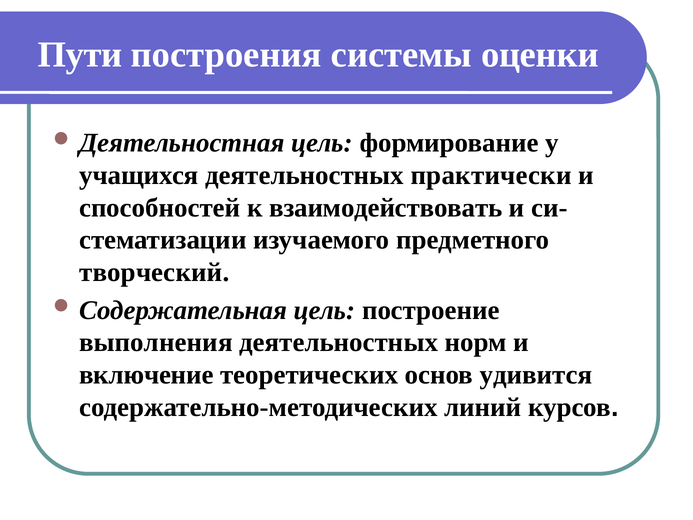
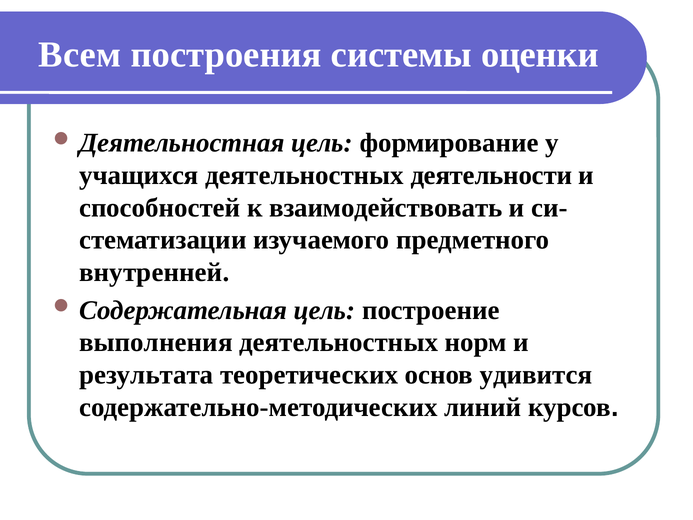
Пути: Пути -> Всем (80, 55)
практически: практически -> деятельности (491, 175)
творческий: творческий -> внутренней (154, 272)
включение: включение -> результата (146, 375)
